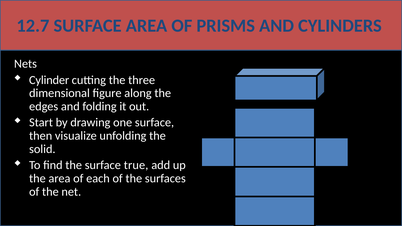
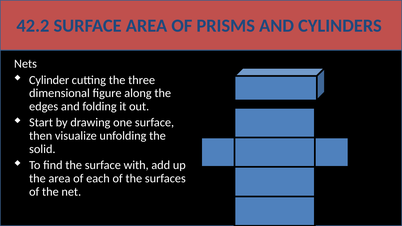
12.7: 12.7 -> 42.2 (33, 26)
true: true -> with (136, 165)
